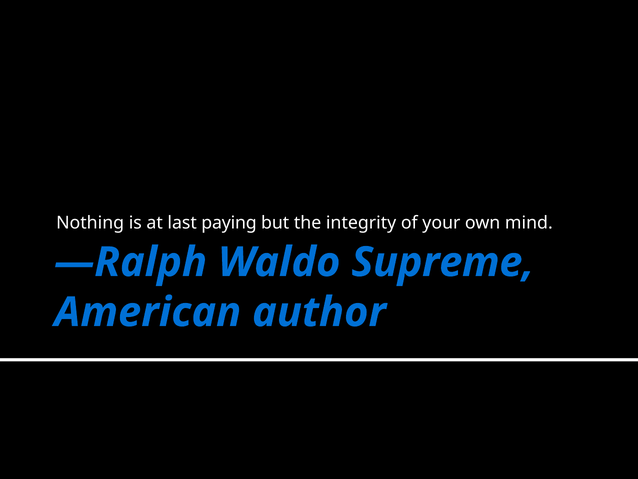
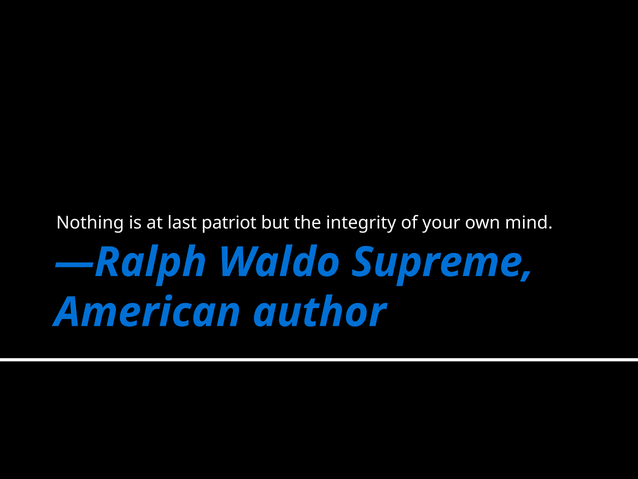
paying: paying -> patriot (229, 223)
